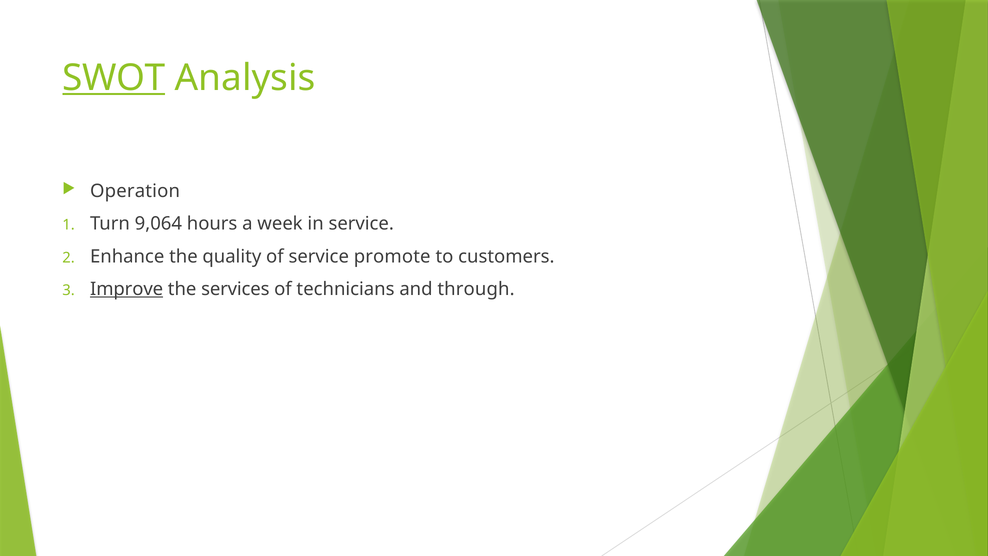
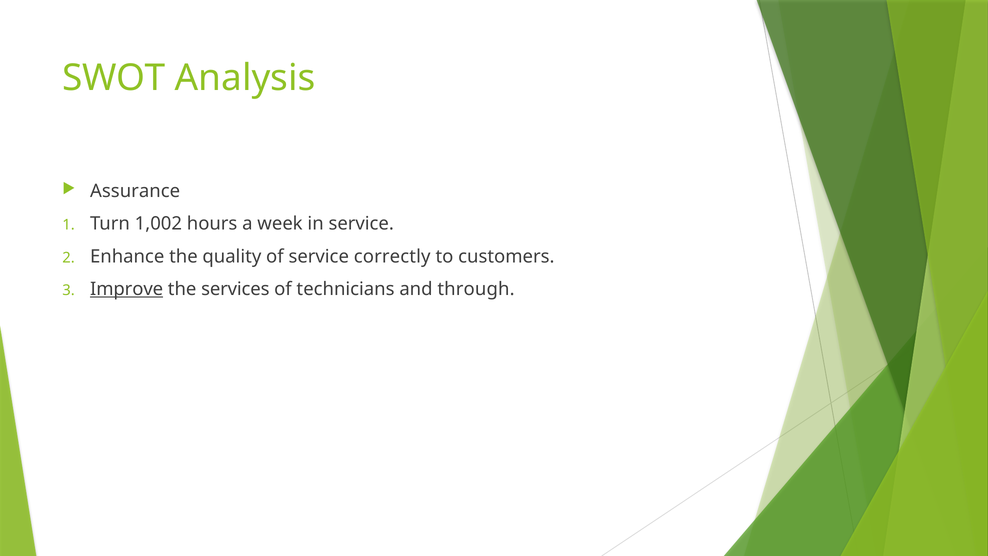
SWOT underline: present -> none (114, 78)
Operation: Operation -> Assurance (135, 191)
9,064: 9,064 -> 1,002 (158, 224)
promote: promote -> correctly (392, 256)
